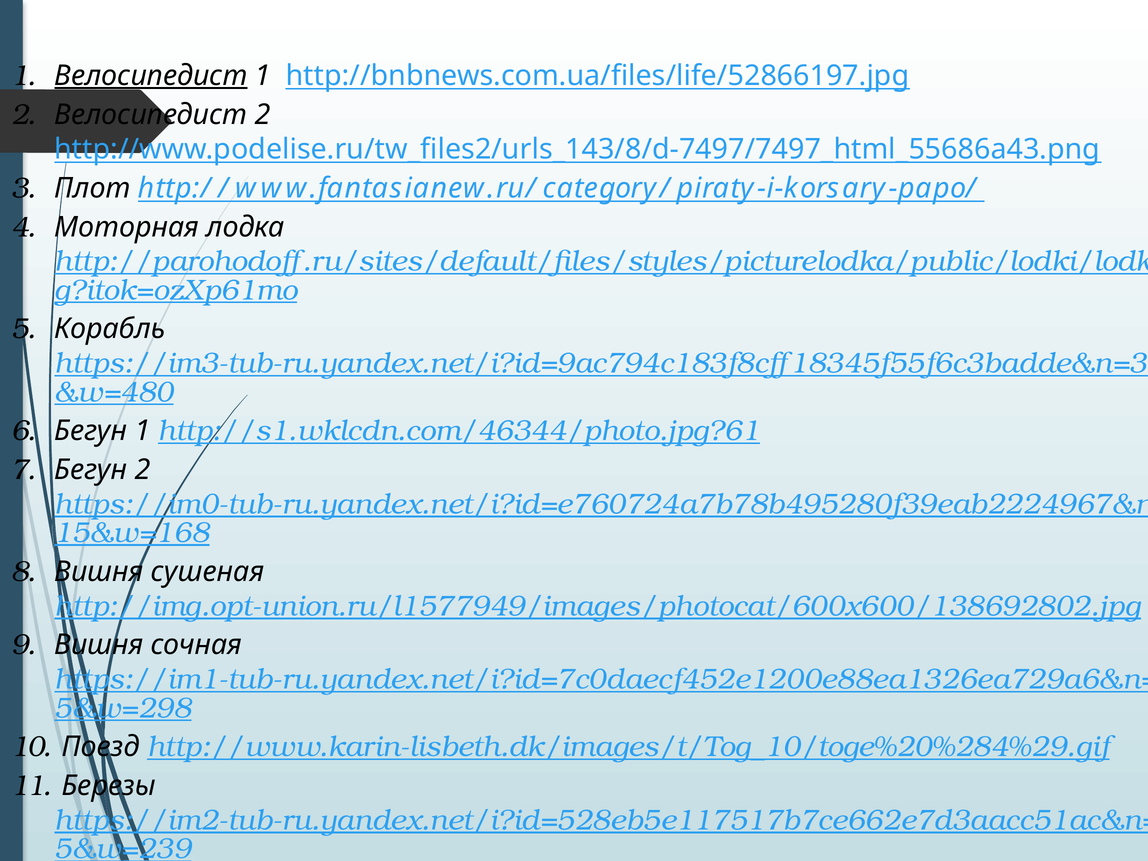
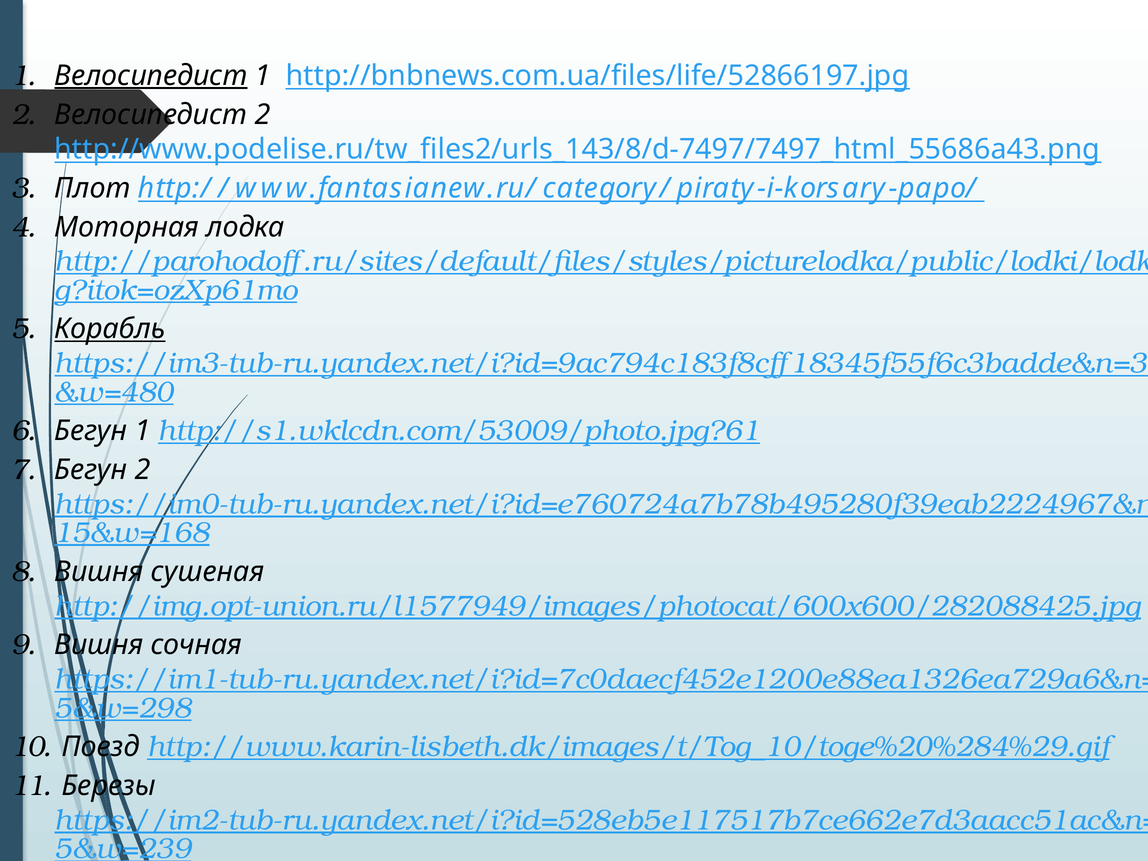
Корабль underline: none -> present (110, 329)
http://s1.wklcdn.com/46344/photo.jpg?61: http://s1.wklcdn.com/46344/photo.jpg?61 -> http://s1.wklcdn.com/53009/photo.jpg?61 (459, 431)
http://img.opt-union.ru/l1577949/images/photocat/600x600/138692802.jpg: http://img.opt-union.ru/l1577949/images/photocat/600x600/138692802.jpg -> http://img.opt-union.ru/l1577949/images/photocat/600x600/282088425.jpg (597, 606)
